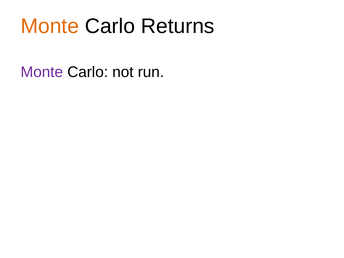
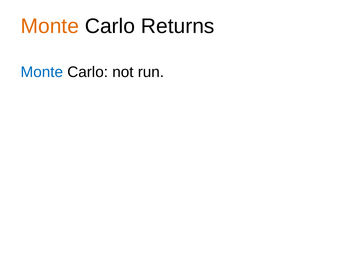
Monte colour: purple -> blue (42, 72)
